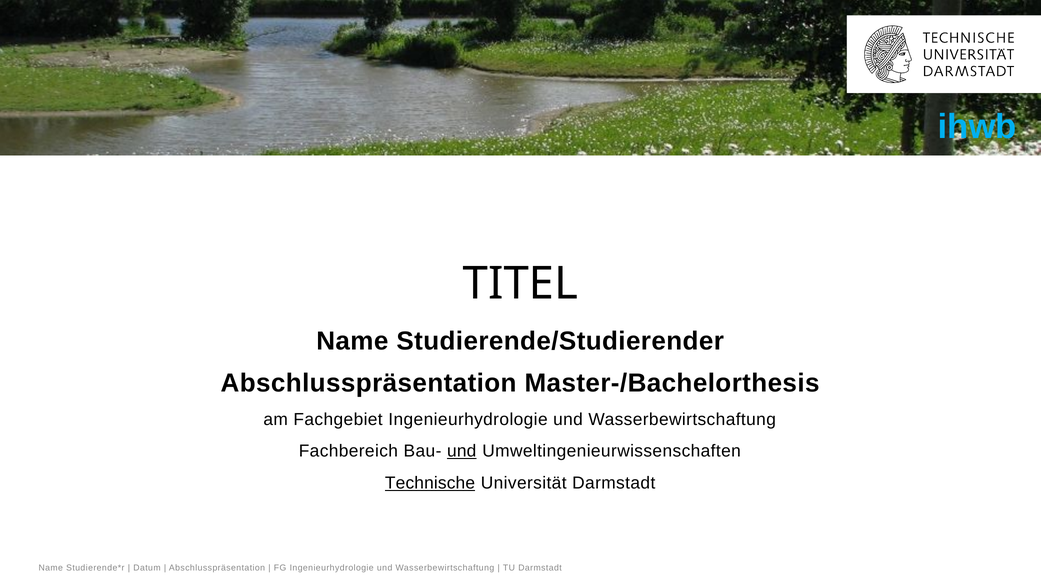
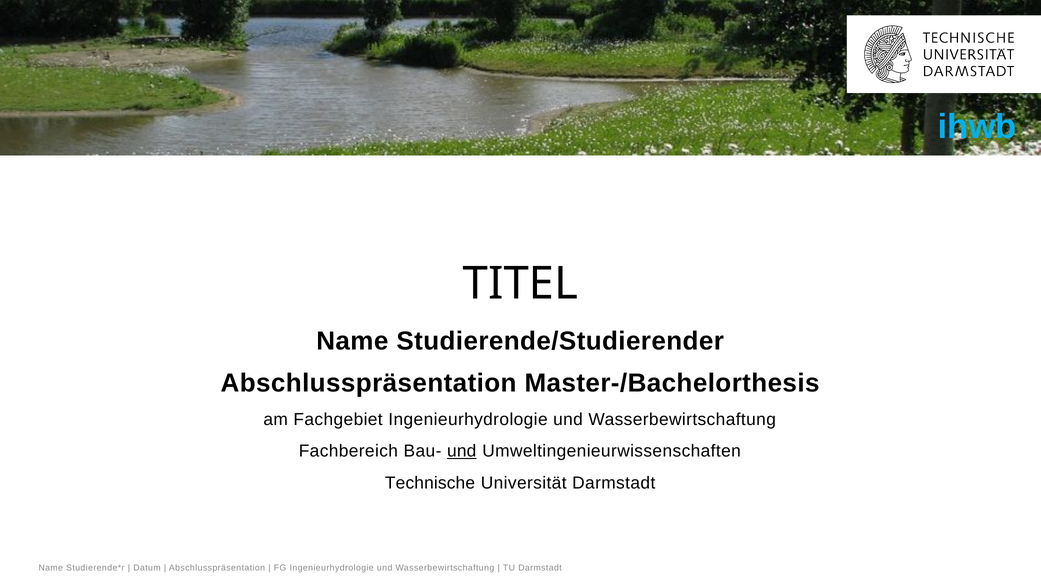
Technische underline: present -> none (430, 483)
